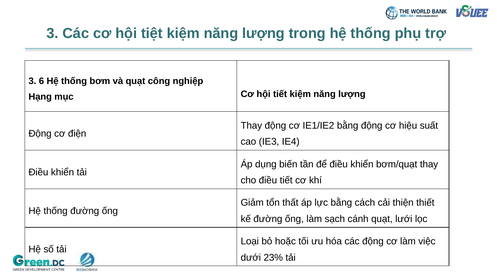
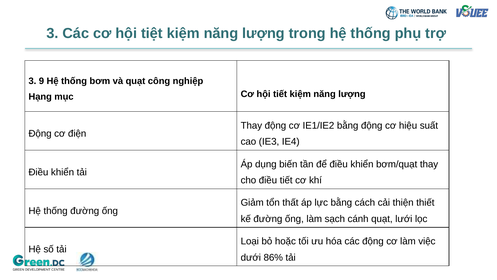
6: 6 -> 9 (41, 81)
23%: 23% -> 86% (273, 257)
